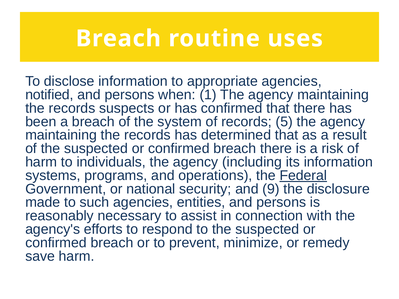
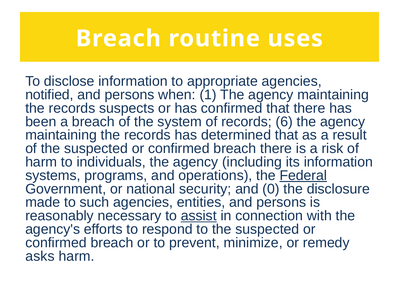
5: 5 -> 6 (284, 122)
9: 9 -> 0 (271, 189)
assist underline: none -> present (199, 216)
save: save -> asks (40, 256)
